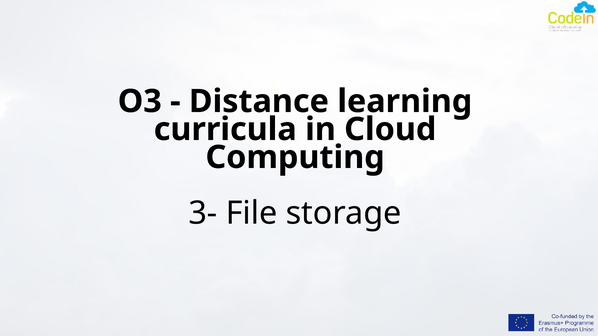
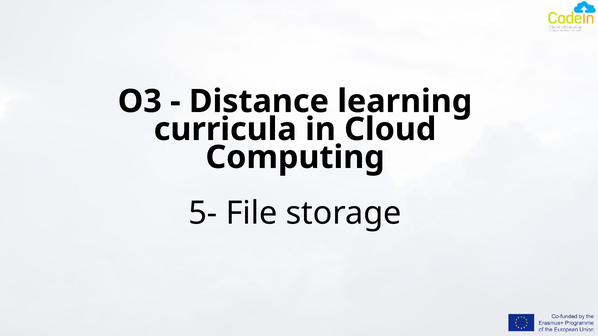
3-: 3- -> 5- (203, 213)
